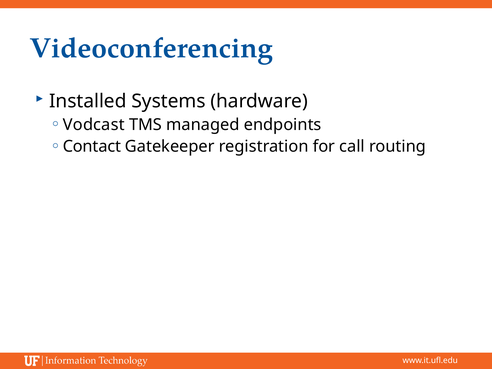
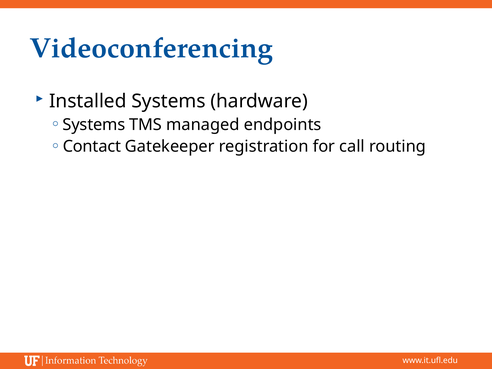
Vodcast: Vodcast -> Systems (94, 125)
